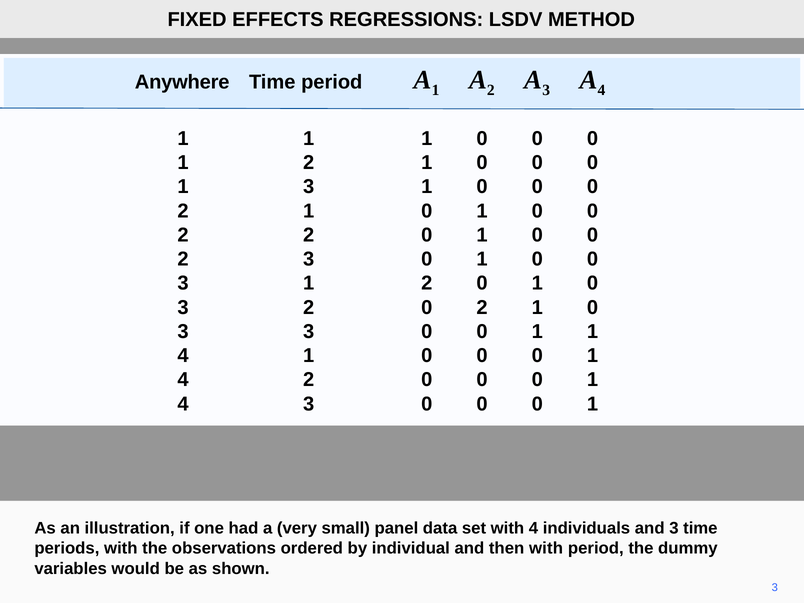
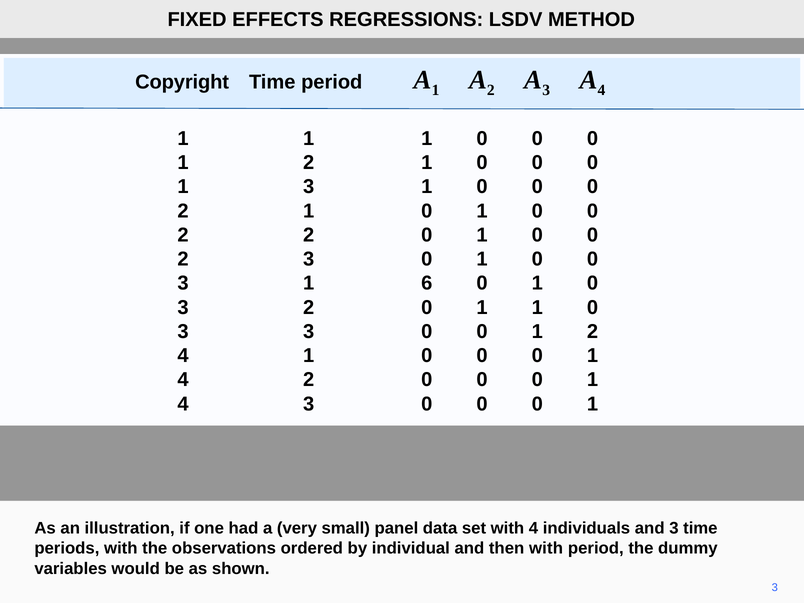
Anywhere: Anywhere -> Copyright (182, 82)
3 1 2: 2 -> 6 (427, 283)
3 2 0 2: 2 -> 1 (482, 307)
1: 1 -> 2 (593, 332)
